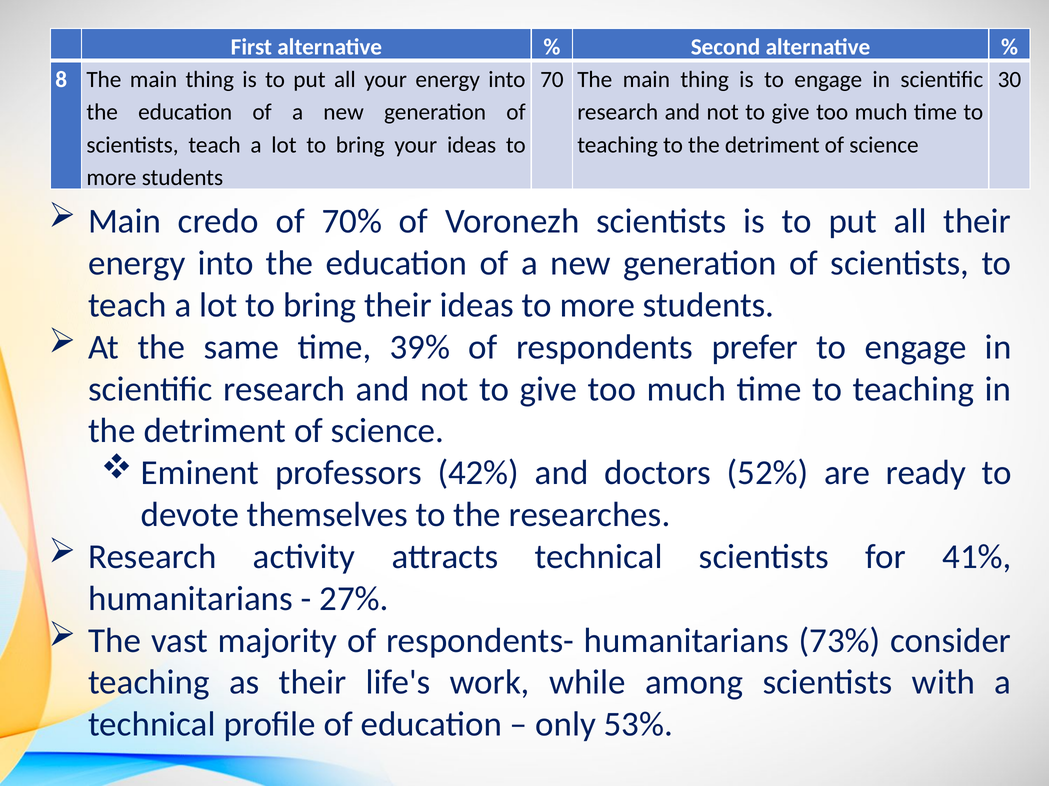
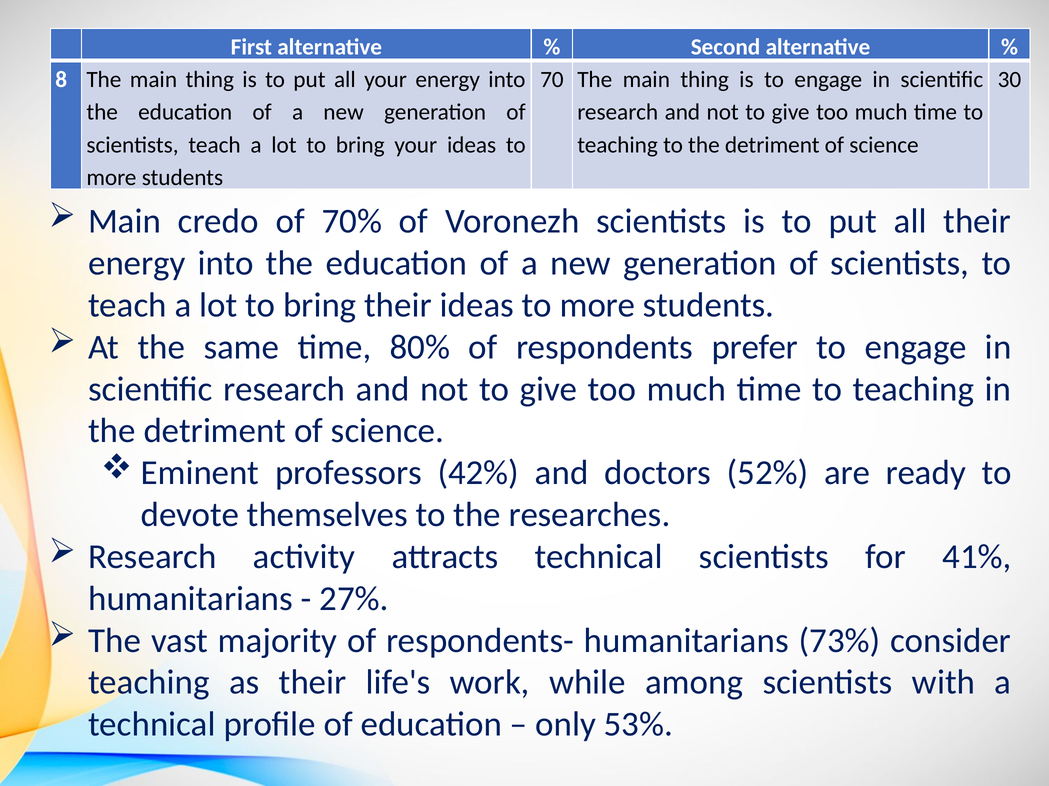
39%: 39% -> 80% (420, 347)
